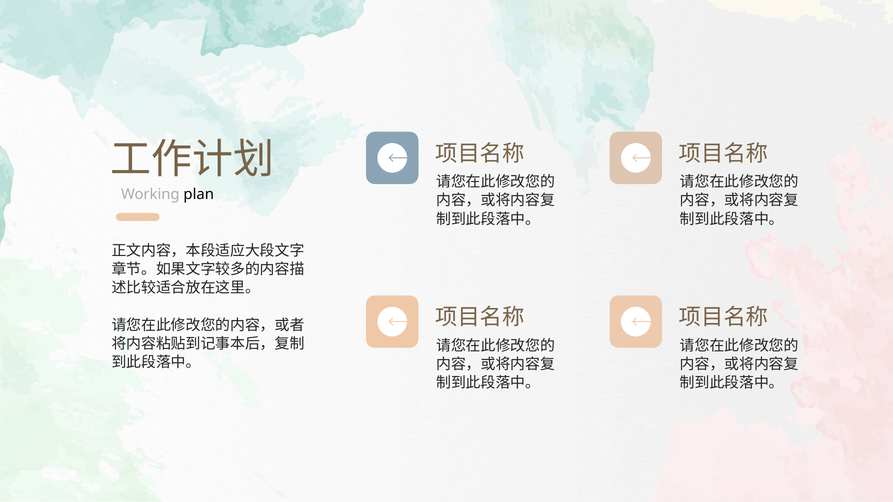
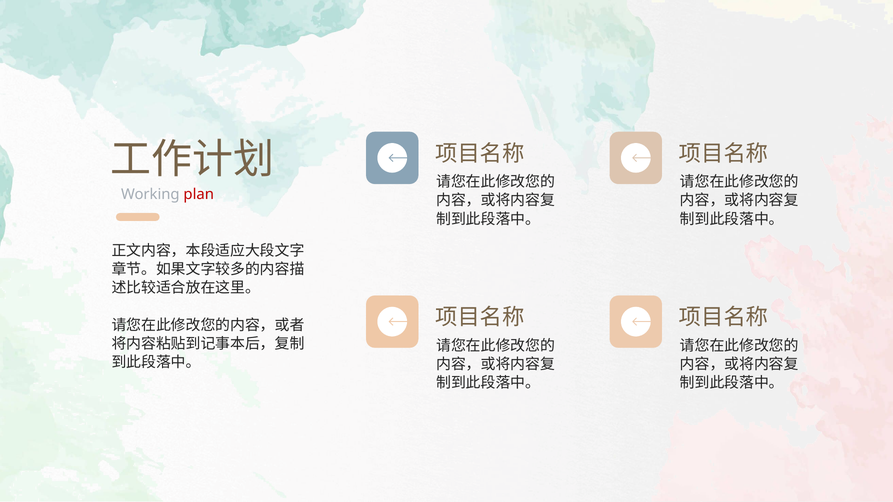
plan colour: black -> red (199, 194)
